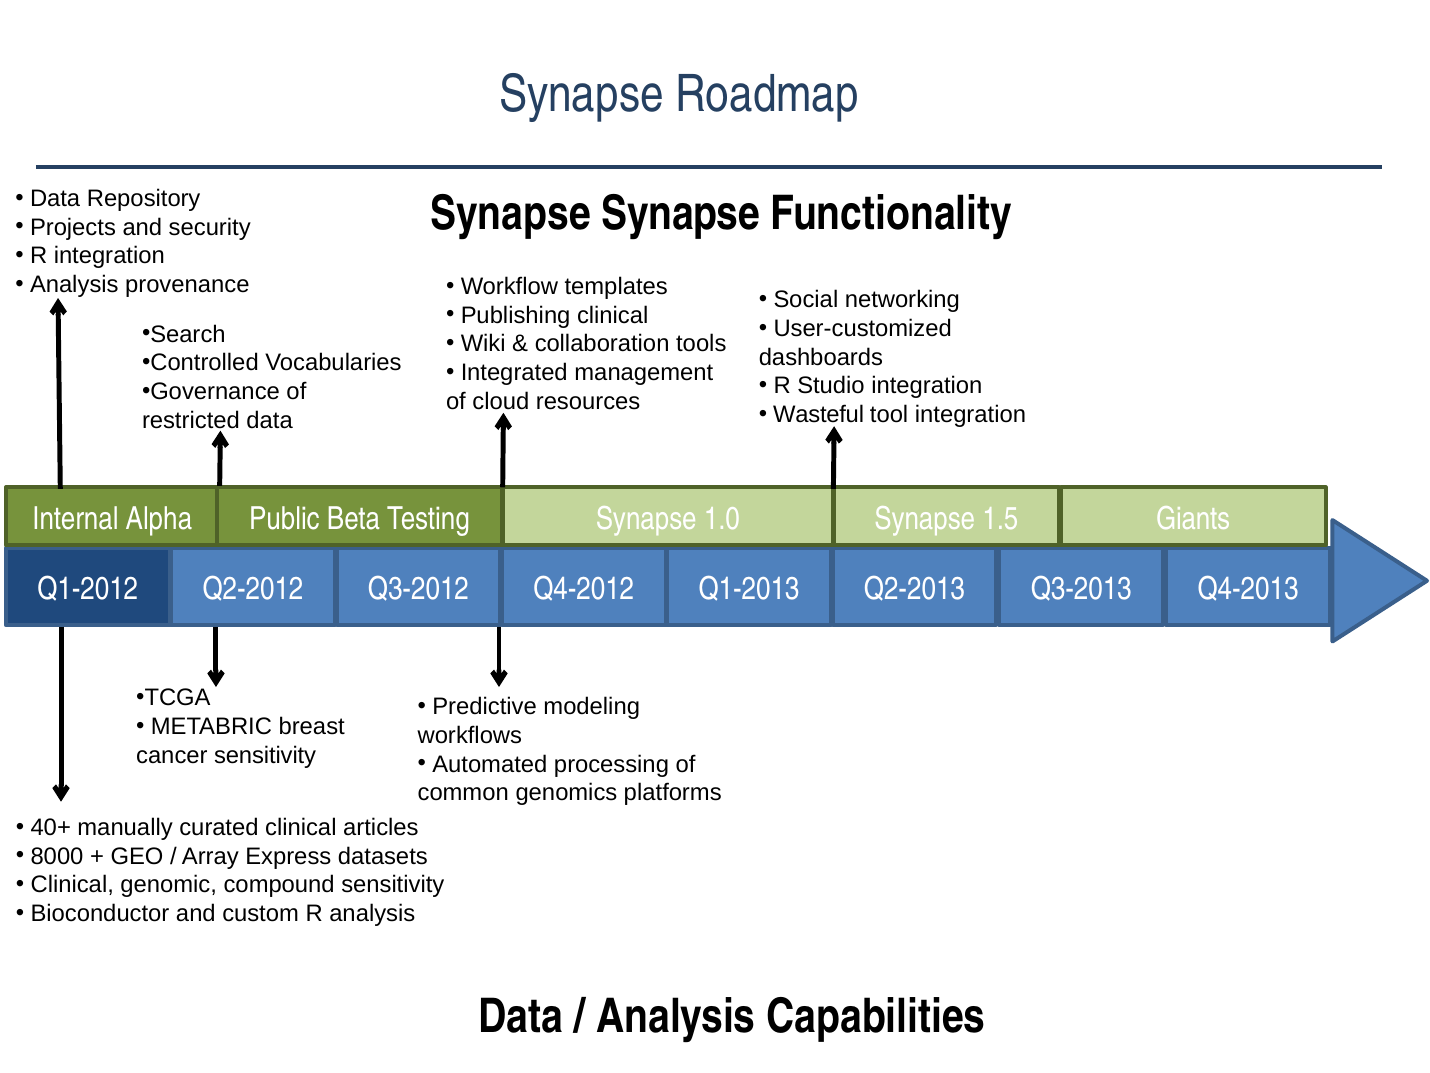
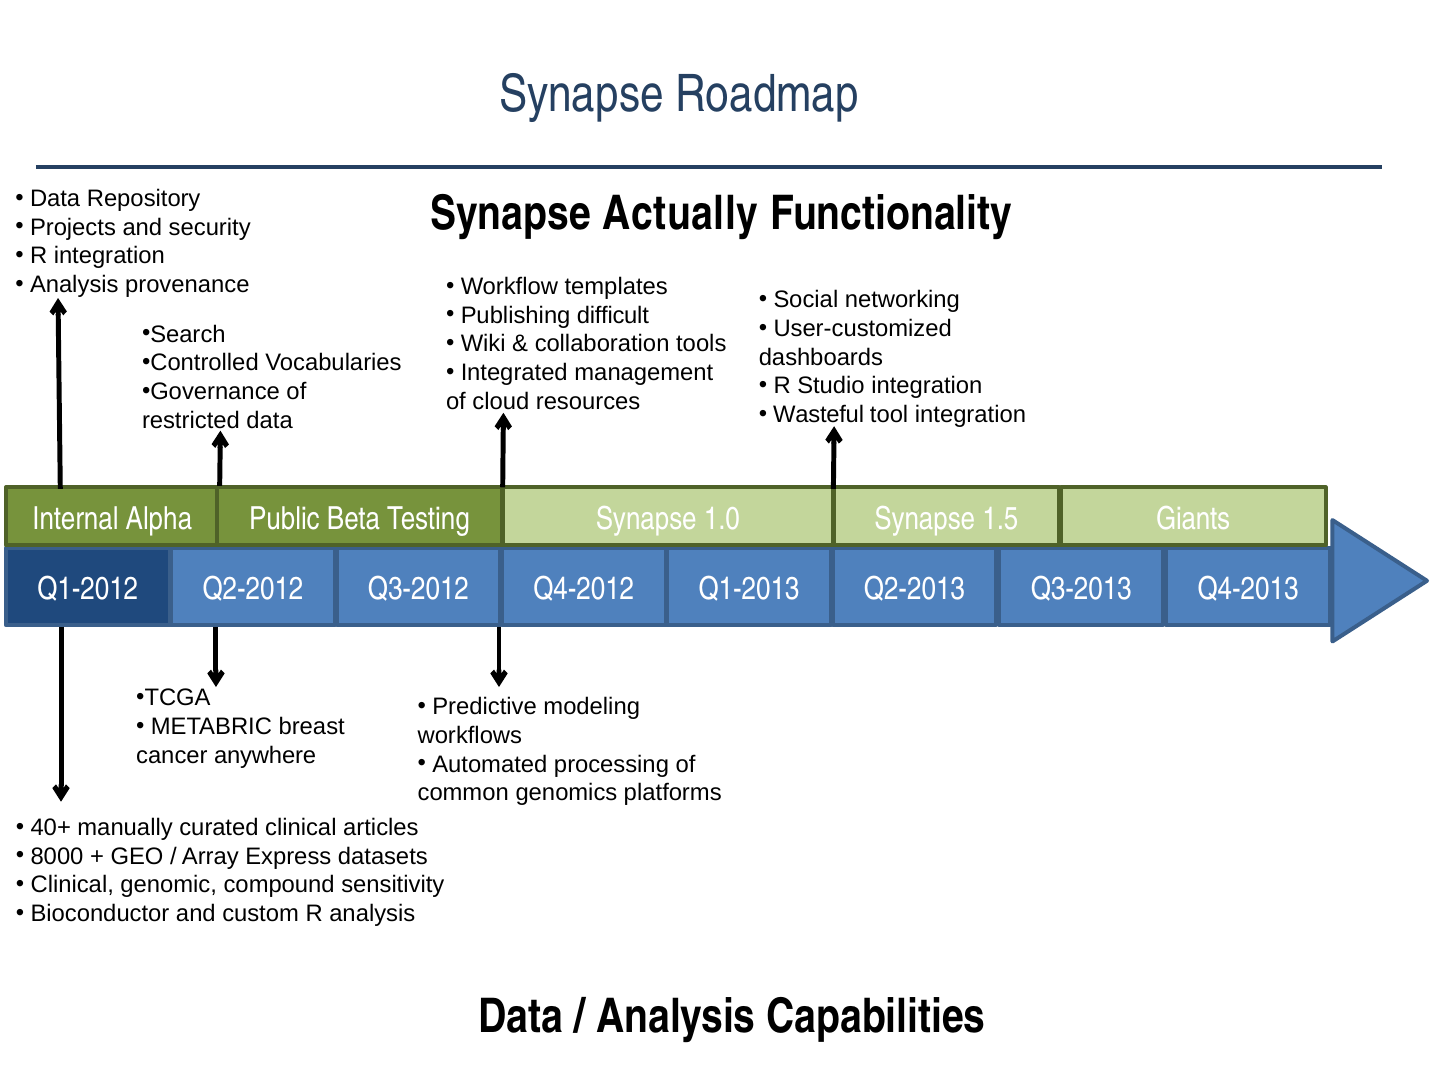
Synapse Synapse: Synapse -> Actually (680, 213)
Publishing clinical: clinical -> difficult (613, 315)
cancer sensitivity: sensitivity -> anywhere (265, 755)
